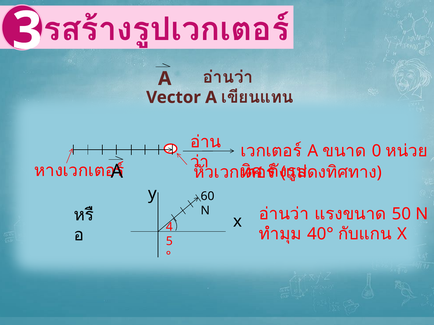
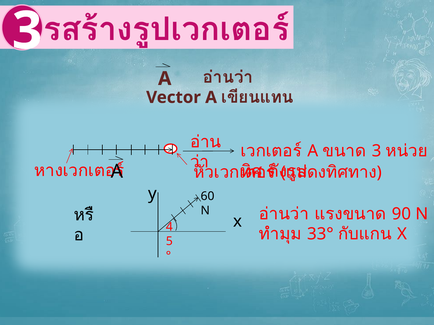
0: 0 -> 3 (377, 151)
50: 50 -> 90 (401, 214)
40°: 40° -> 33° (321, 234)
